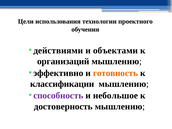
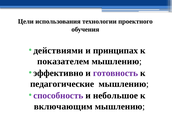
объектами: объектами -> принципах (116, 51)
организаций: организаций -> показателем (63, 61)
готовность colour: orange -> purple (116, 73)
классификации: классификации -> педагогические (62, 84)
достоверность: достоверность -> включающим (63, 106)
